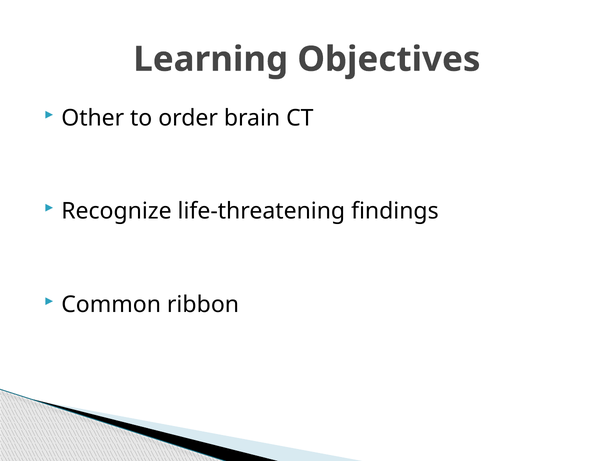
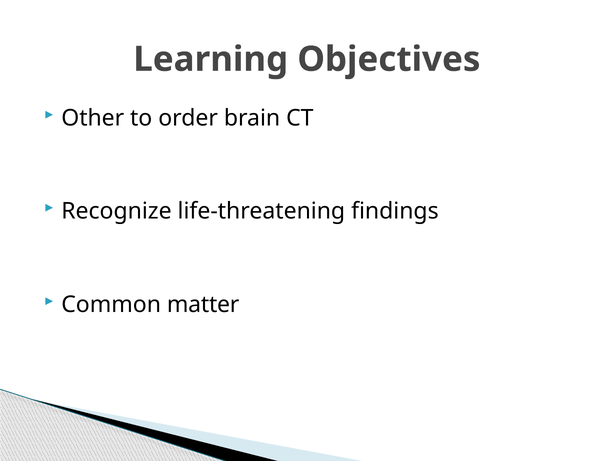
ribbon: ribbon -> matter (203, 304)
